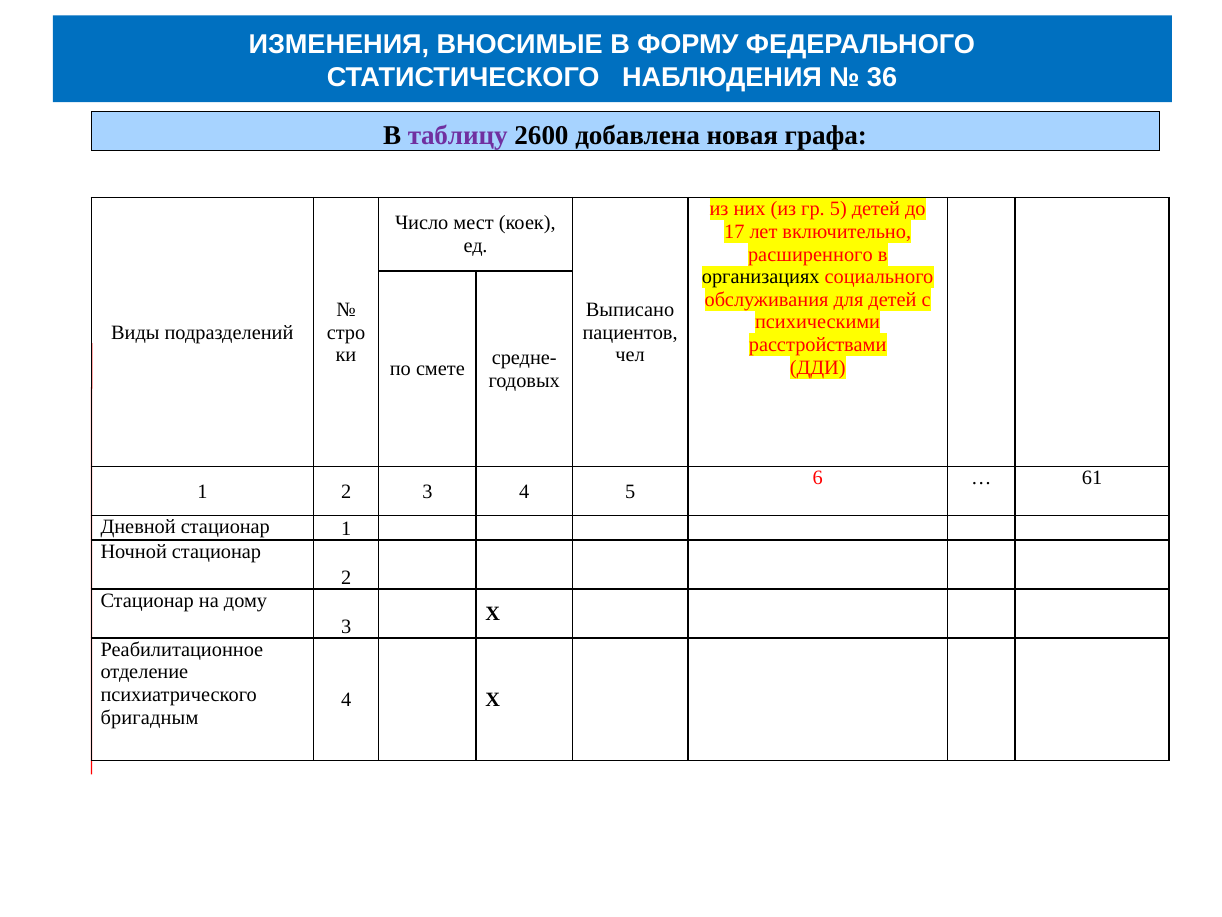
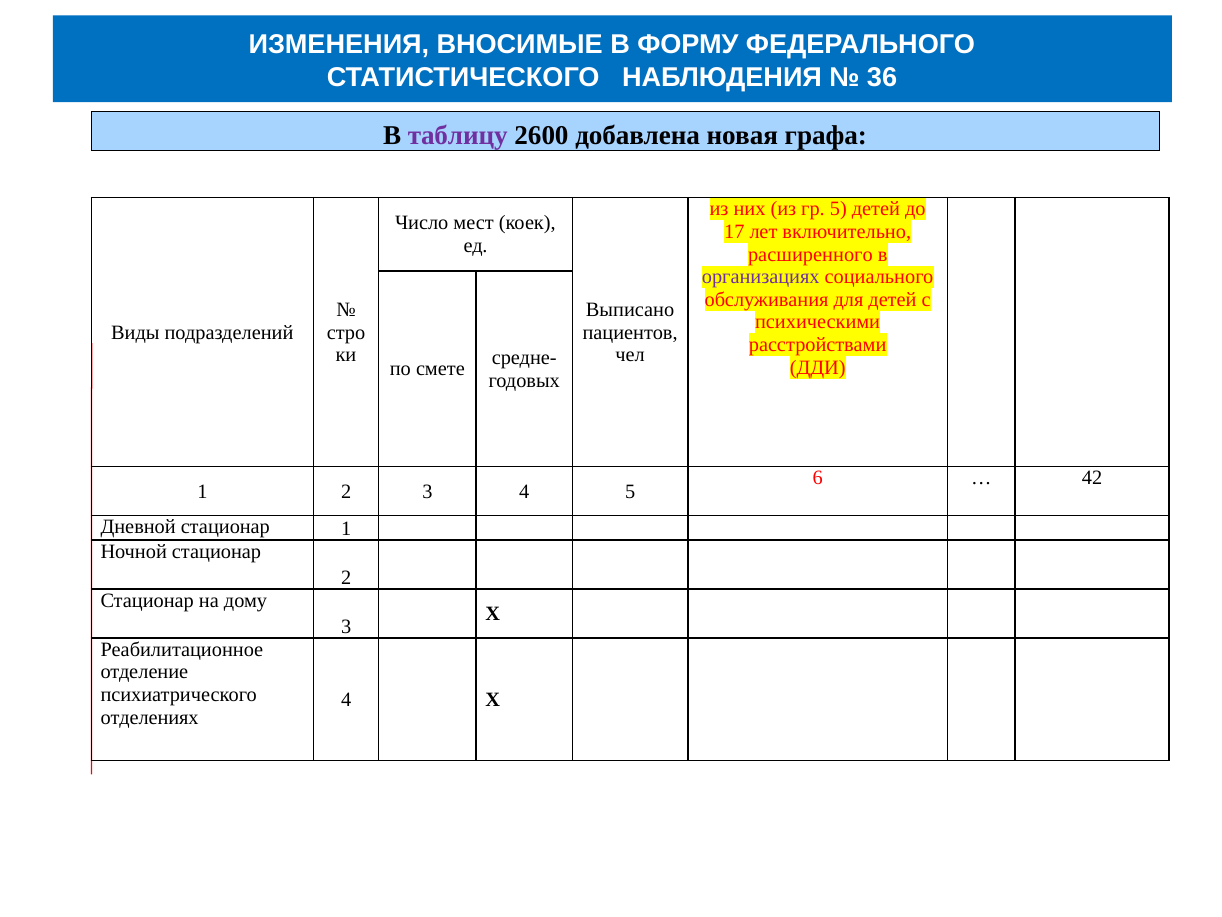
организациях colour: black -> purple (761, 277)
61: 61 -> 42 (1092, 478)
бригадным: бригадным -> отделениях (150, 717)
